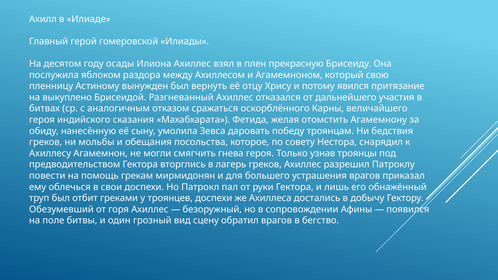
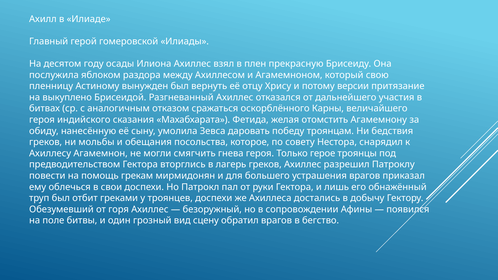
явился: явился -> версии (353, 86)
узнав: узнав -> герое (323, 153)
